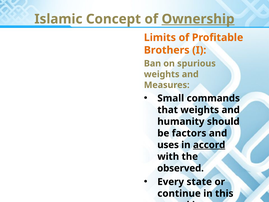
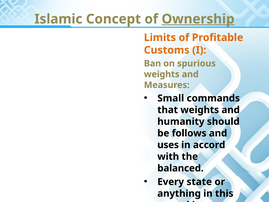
Brothers: Brothers -> Customs (167, 50)
factors: factors -> follows (189, 133)
accord underline: present -> none (209, 145)
observed: observed -> balanced (180, 168)
continue: continue -> anything (179, 193)
